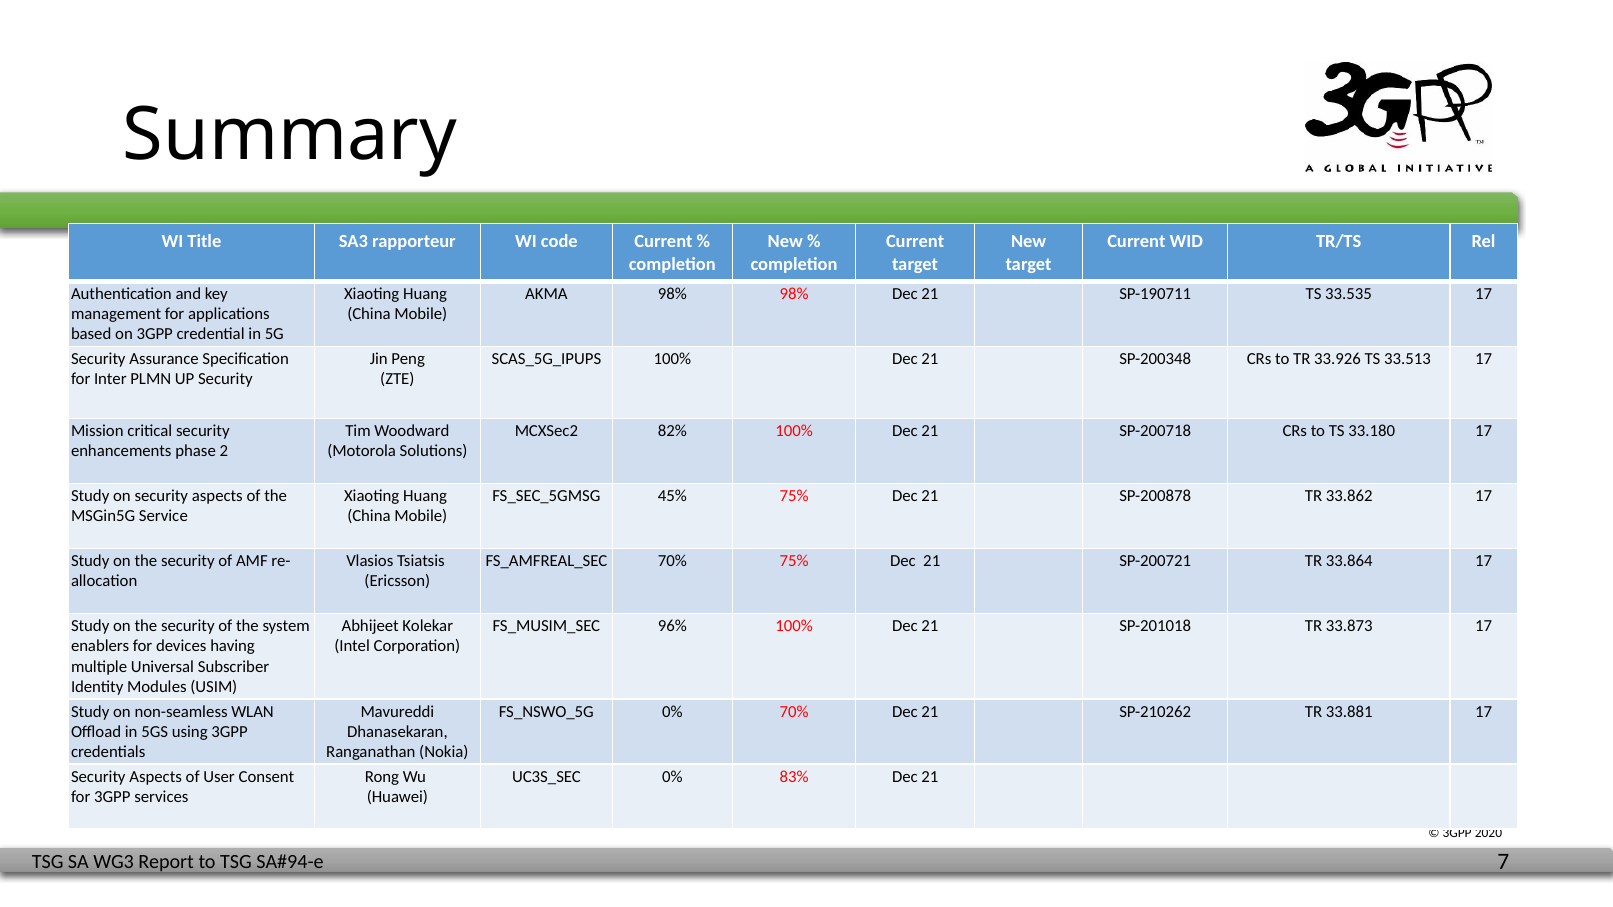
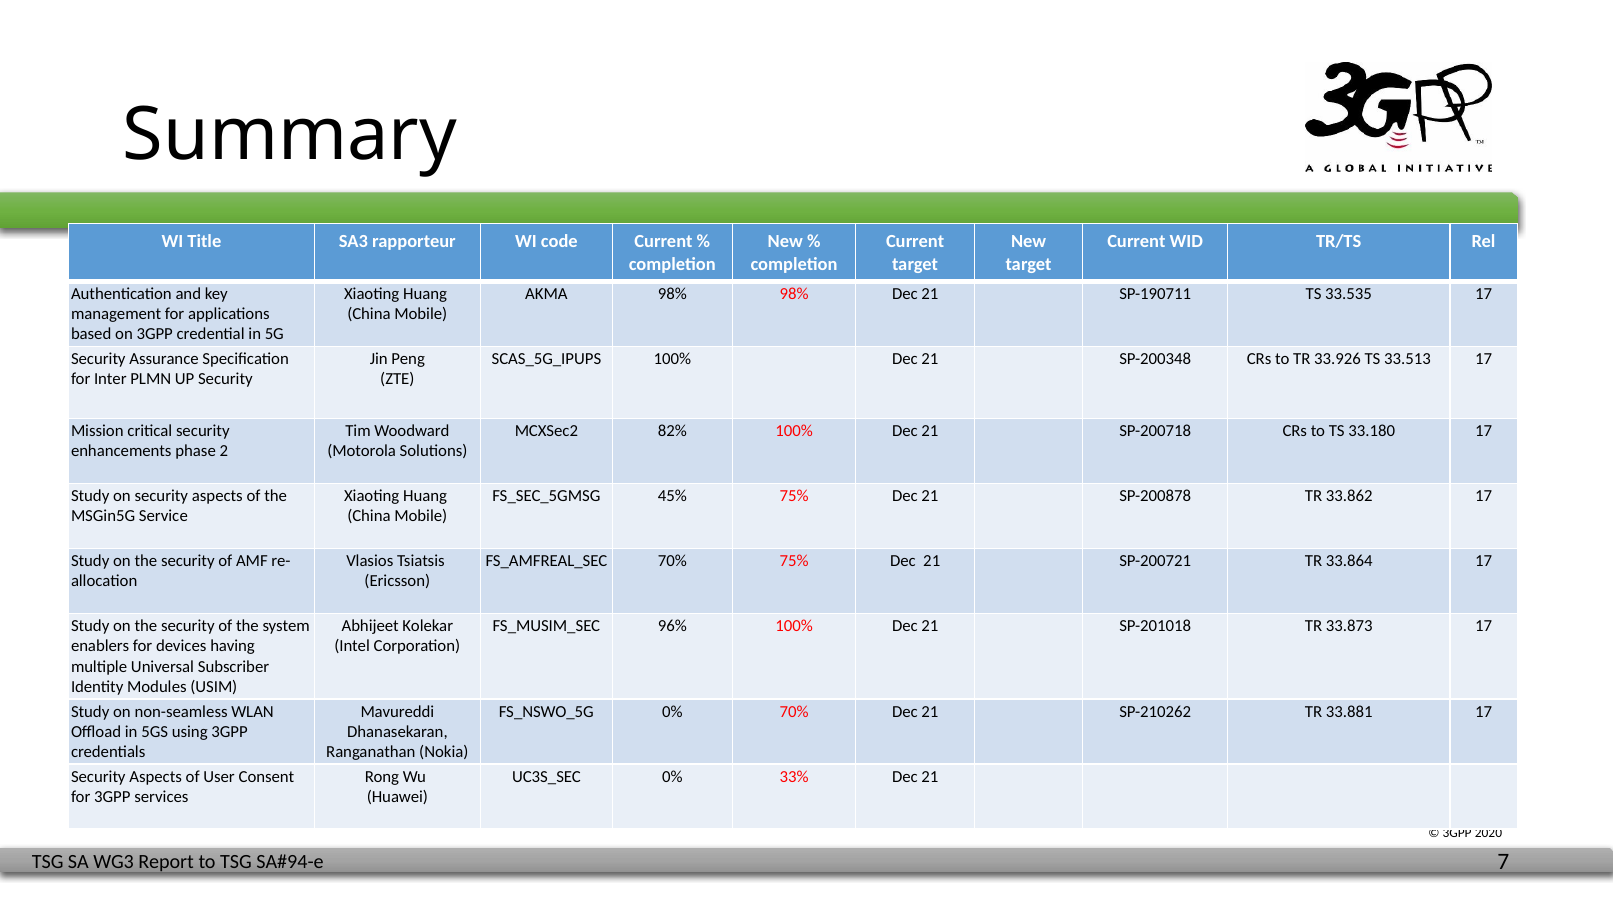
83%: 83% -> 33% (794, 777)
